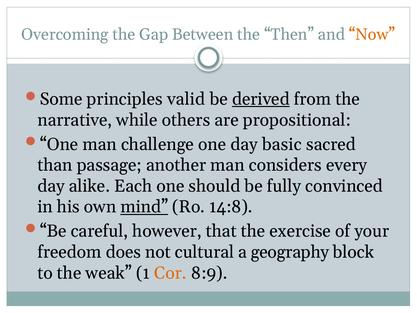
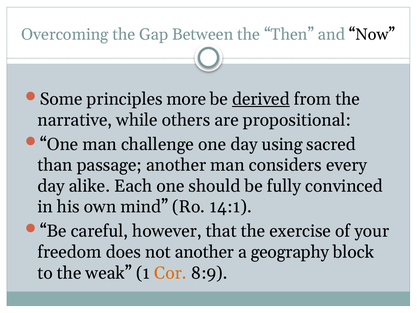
Now colour: orange -> black (372, 34)
valid: valid -> more (186, 99)
basic: basic -> using (282, 144)
mind underline: present -> none (144, 207)
14:8: 14:8 -> 14:1 (231, 207)
not cultural: cultural -> another (205, 252)
